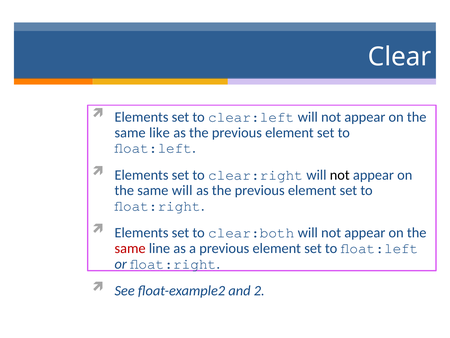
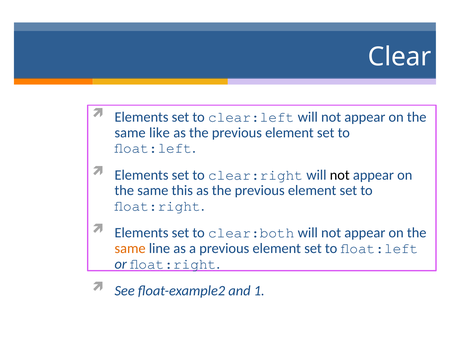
same will: will -> this (182, 190)
same colour: red -> orange (130, 248)
2: 2 -> 1 (259, 290)
